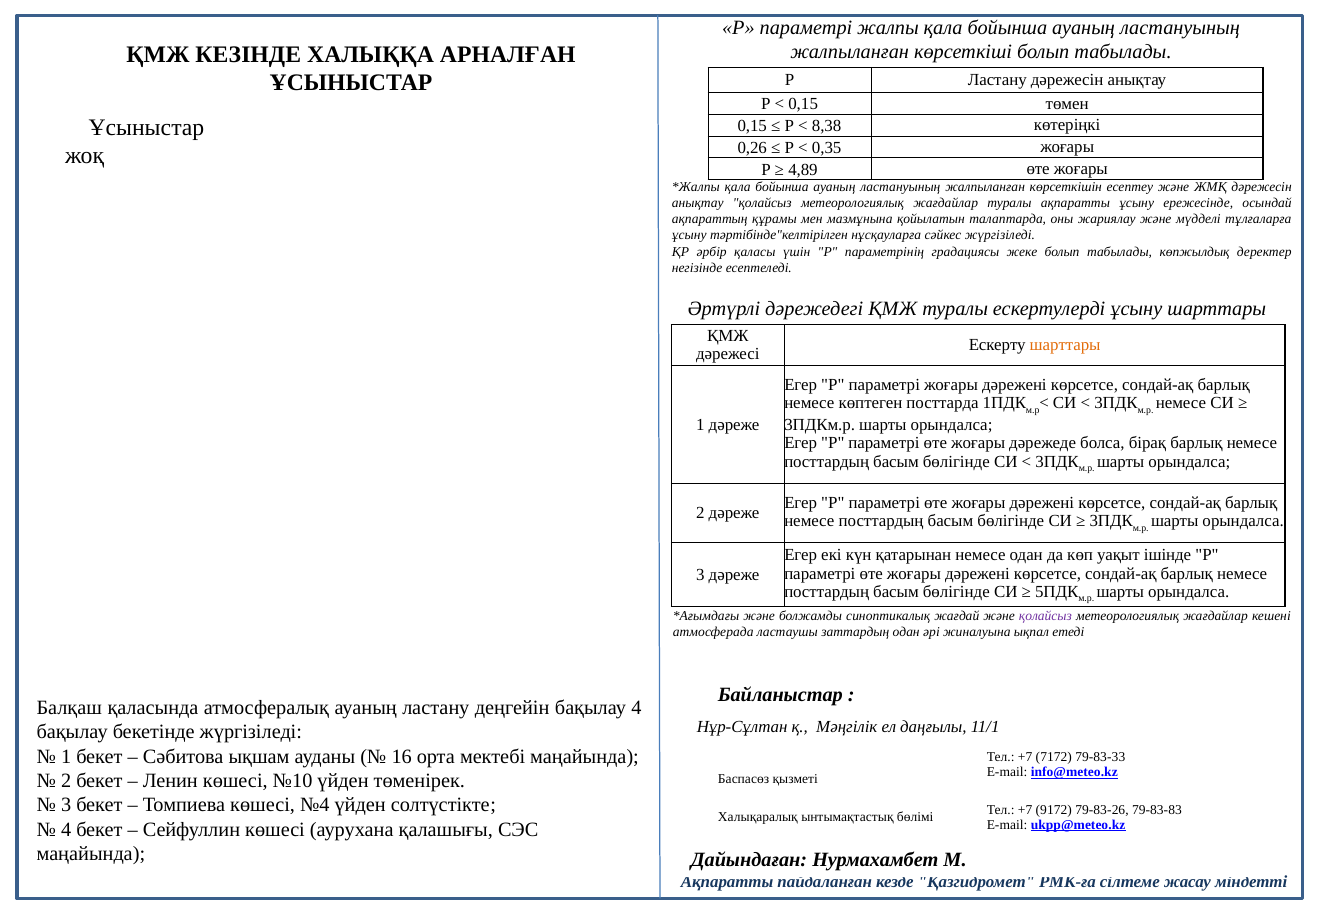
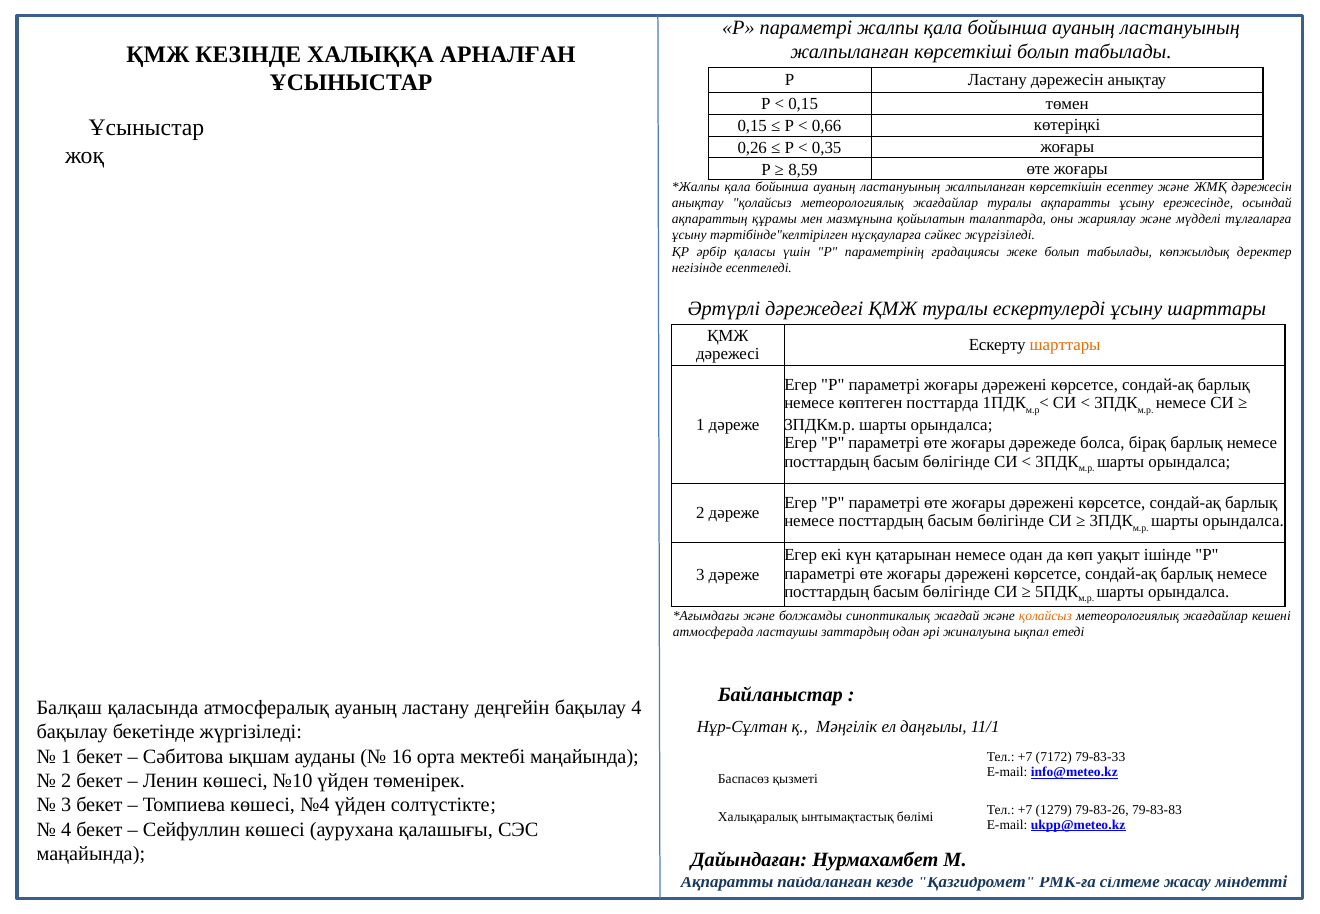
8,38: 8,38 -> 0,66 (827, 126)
4,89: 4,89 -> 8,59 (803, 169)
қолайсыз colour: purple -> orange (1045, 616)
9172: 9172 -> 1279 (1054, 810)
